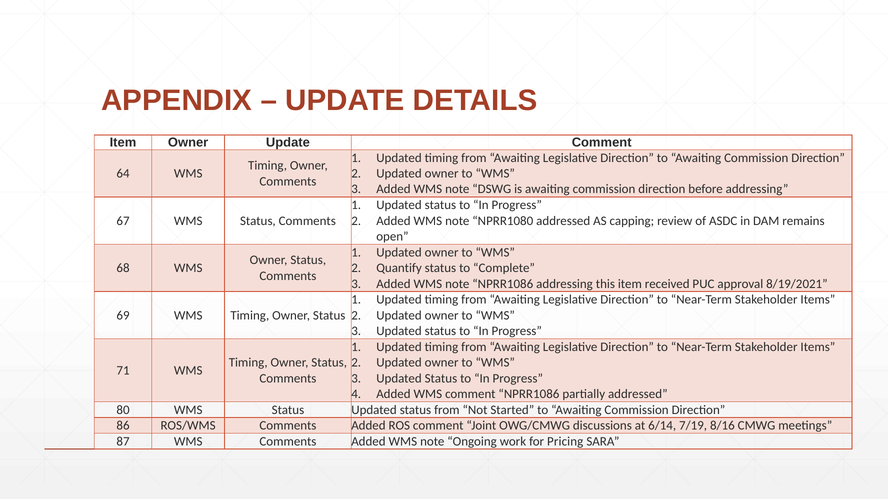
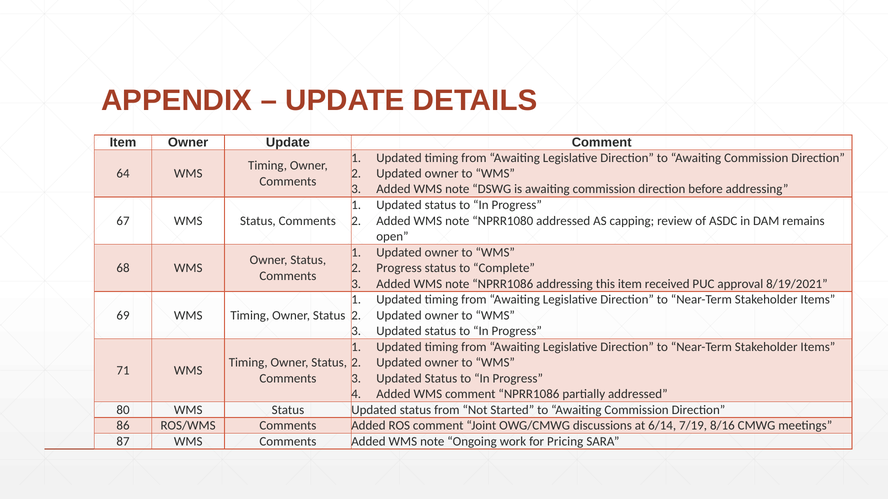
Quantify: Quantify -> Progress (399, 268)
